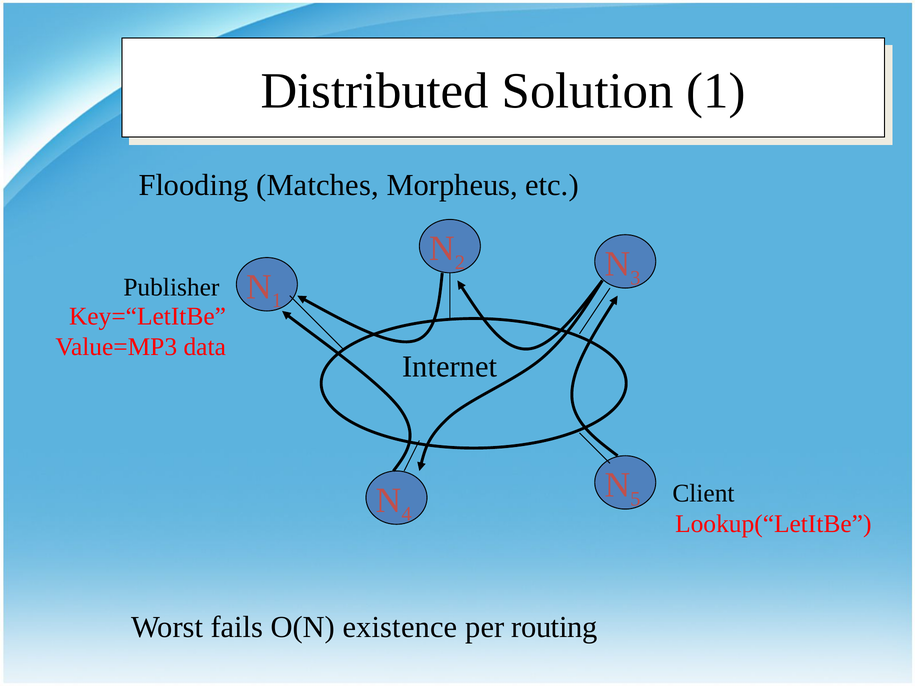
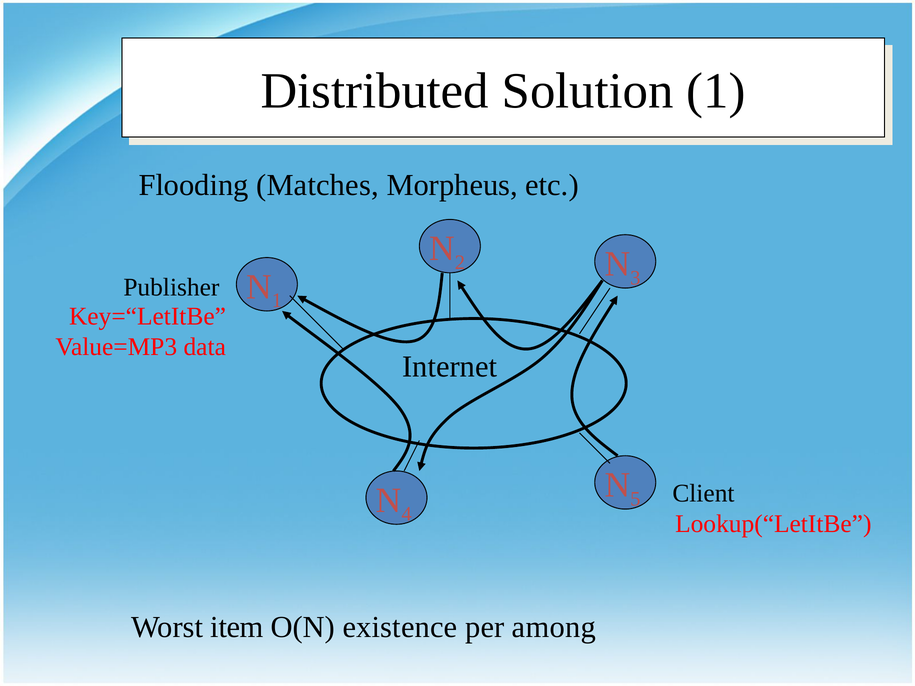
fails: fails -> item (237, 627)
routing: routing -> among (554, 627)
